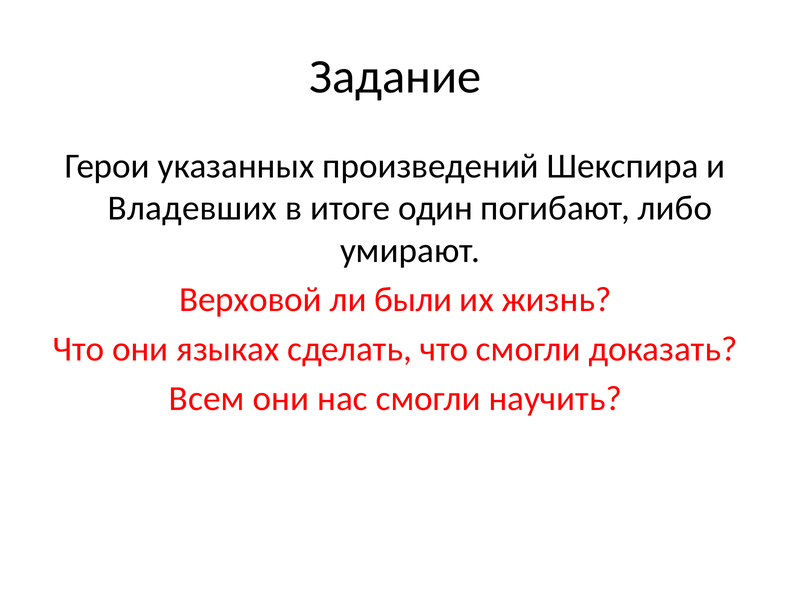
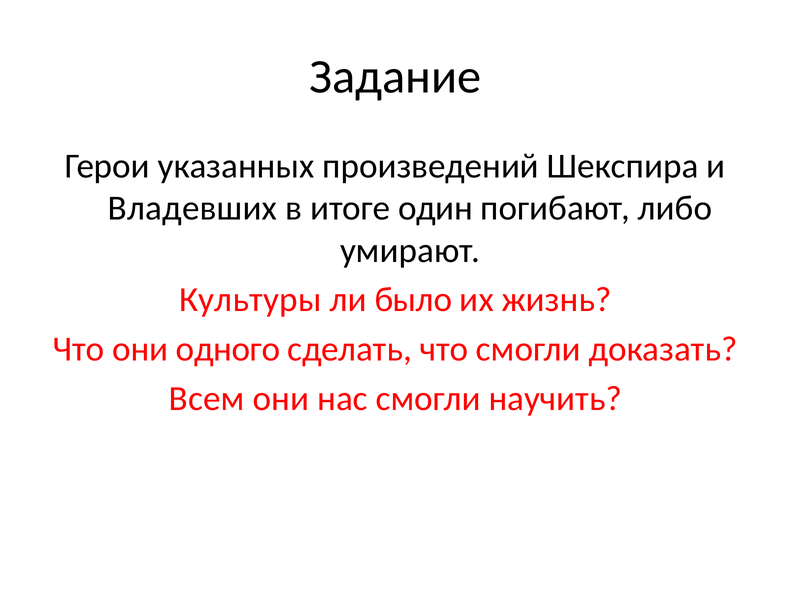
Верховой: Верховой -> Культуры (250, 300)
были: были -> было (413, 300)
языках: языках -> одного (228, 349)
